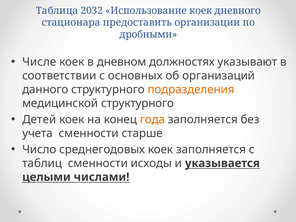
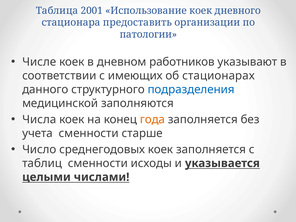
2032: 2032 -> 2001 (92, 11)
дробными: дробными -> патологии (148, 34)
должностях: должностях -> работников (182, 62)
основных: основных -> имеющих (135, 76)
организаций: организаций -> стационарах (219, 76)
подразделения colour: orange -> blue (191, 90)
медицинской структурного: структурного -> заполняются (137, 103)
Детей: Детей -> Числа (39, 120)
